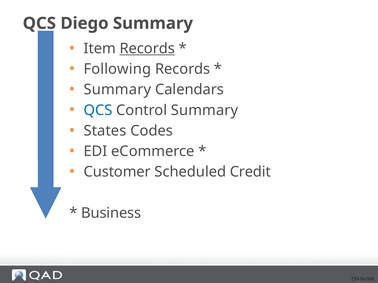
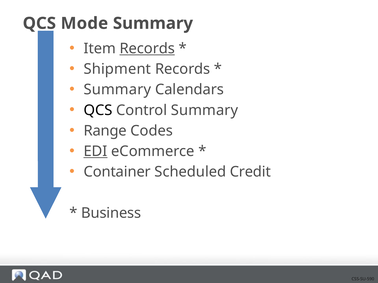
Diego: Diego -> Mode (84, 23)
Following: Following -> Shipment (117, 69)
QCS colour: blue -> black (98, 110)
States: States -> Range (105, 131)
EDI underline: none -> present (96, 152)
Customer: Customer -> Container (117, 172)
